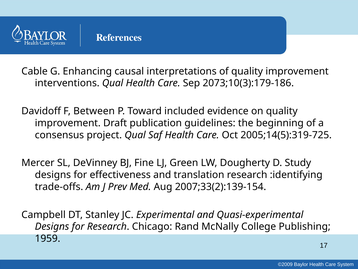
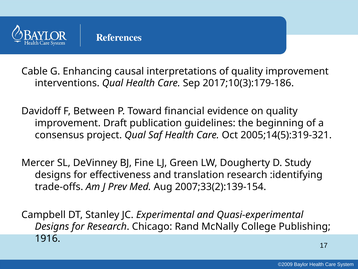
2073;10(3):179-186: 2073;10(3):179-186 -> 2017;10(3):179-186 (248, 83)
included: included -> financial (184, 111)
2005;14(5):319-725: 2005;14(5):319-725 -> 2005;14(5):319-321 (286, 135)
1959: 1959 -> 1916 (48, 238)
